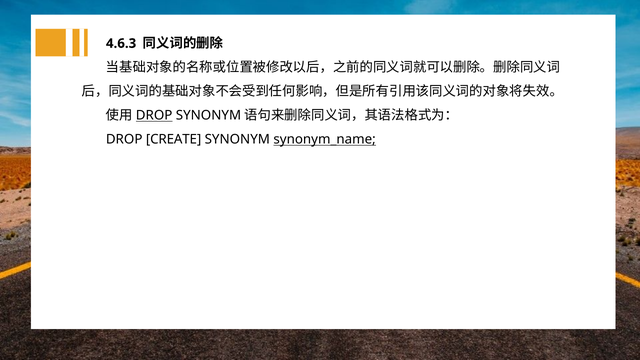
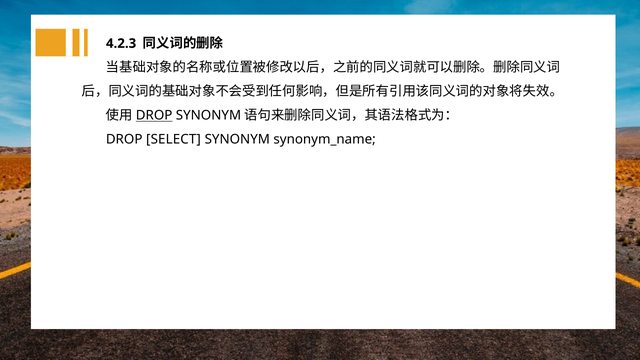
4.6.3: 4.6.3 -> 4.2.3 (121, 43)
CREATE: CREATE -> SELECT (173, 139)
synonym_name underline: present -> none (325, 139)
